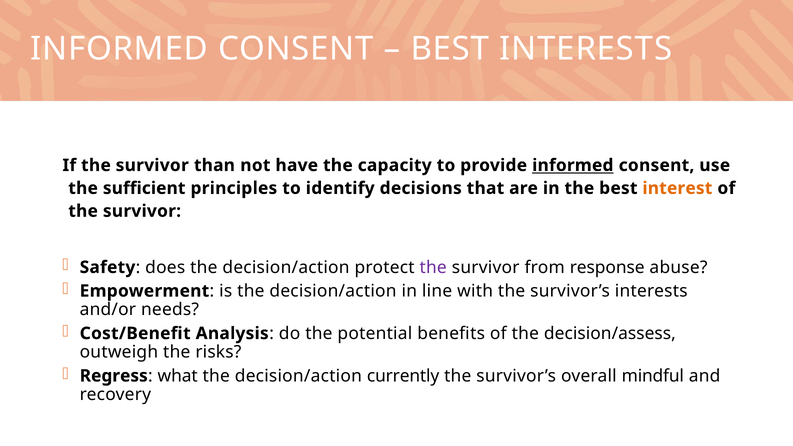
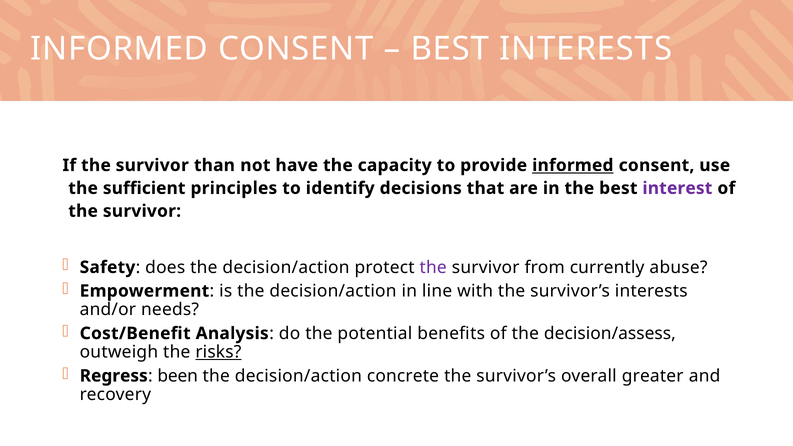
interest colour: orange -> purple (677, 188)
response: response -> currently (607, 267)
risks underline: none -> present (218, 352)
what: what -> been (178, 376)
currently: currently -> concrete (403, 376)
mindful: mindful -> greater (653, 376)
